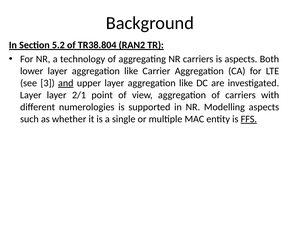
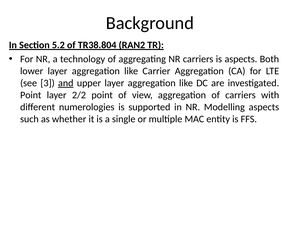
Layer: Layer -> Point (31, 95)
2/1: 2/1 -> 2/2 (79, 95)
FFS underline: present -> none (249, 119)
